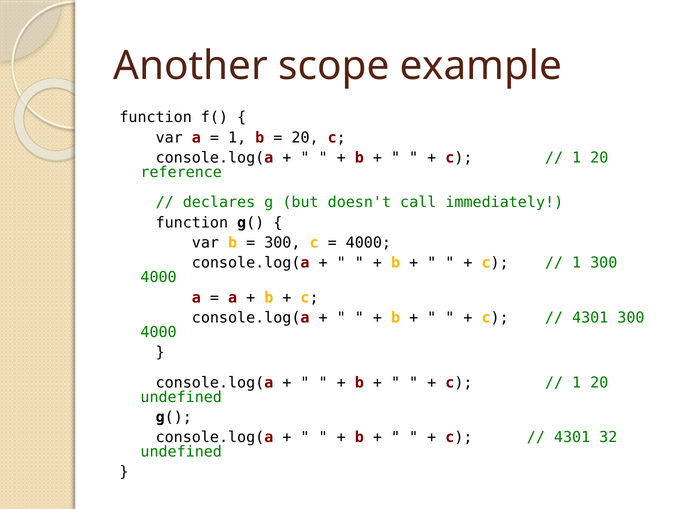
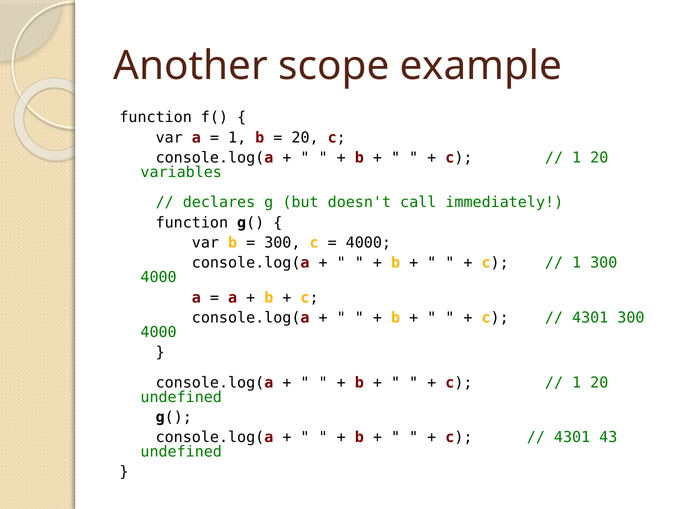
reference: reference -> variables (181, 172)
32: 32 -> 43 (608, 438)
